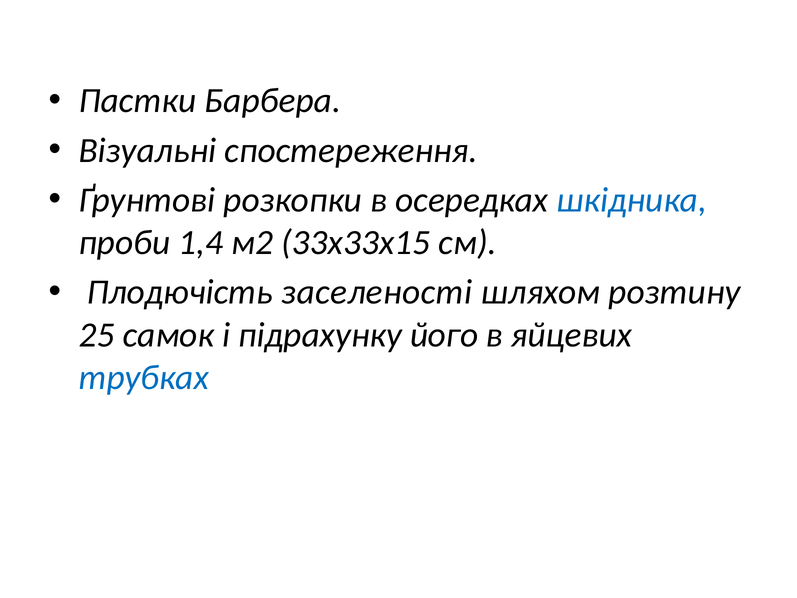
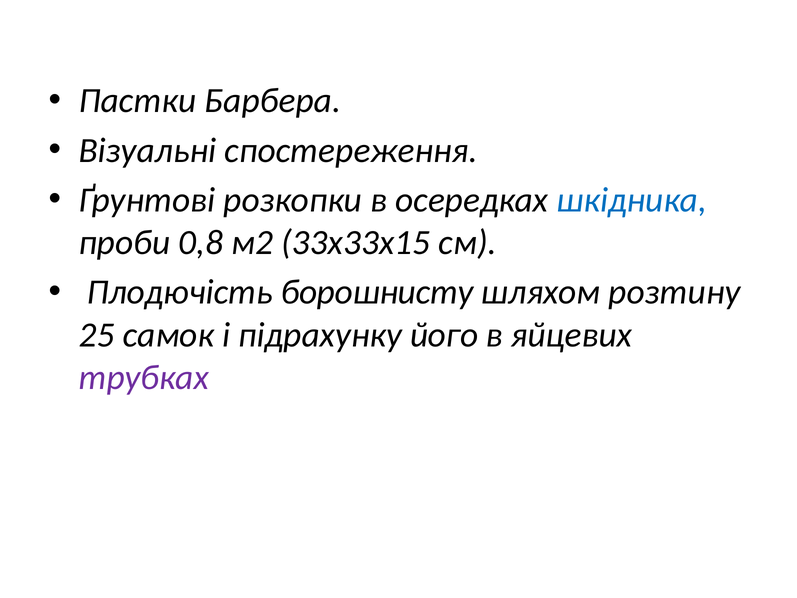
1,4: 1,4 -> 0,8 (201, 243)
заселеності: заселеності -> борошнисту (377, 292)
трубках colour: blue -> purple (144, 377)
